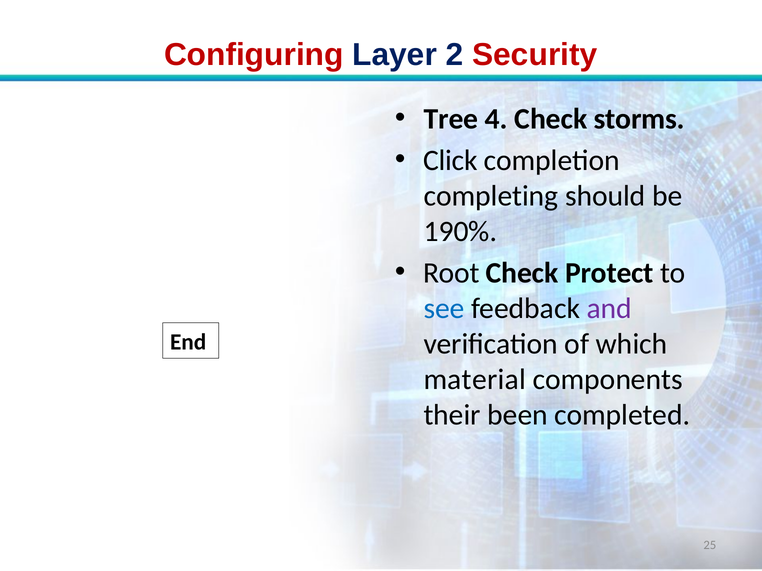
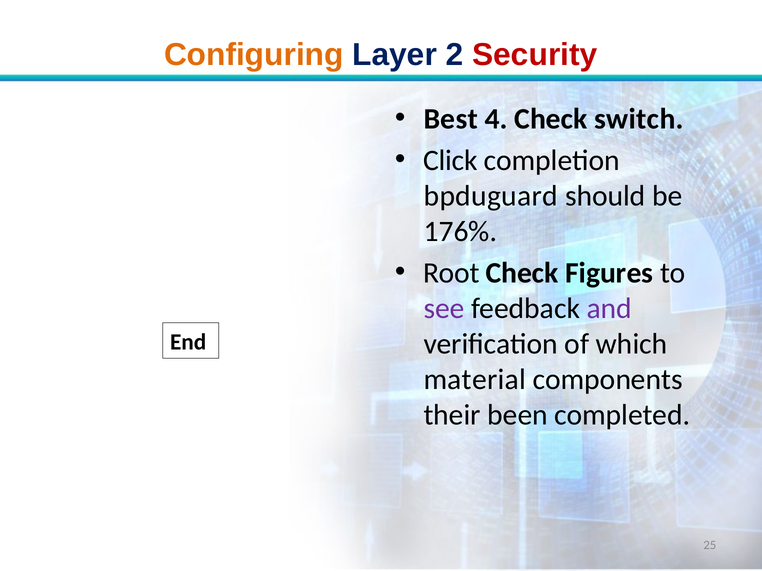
Configuring colour: red -> orange (254, 55)
Tree: Tree -> Best (451, 119)
storms: storms -> switch (639, 119)
completing: completing -> bpduguard (491, 196)
190%: 190% -> 176% (460, 232)
Protect: Protect -> Figures (609, 273)
see colour: blue -> purple (444, 309)
